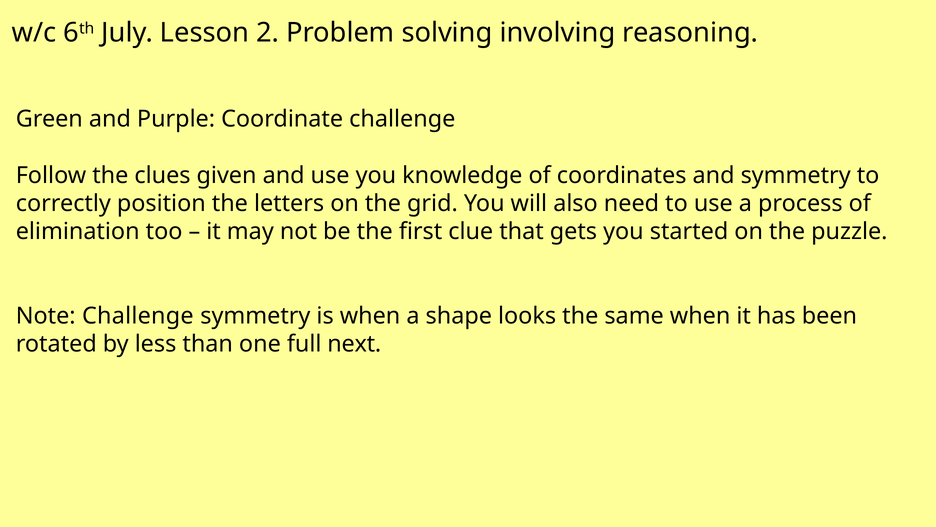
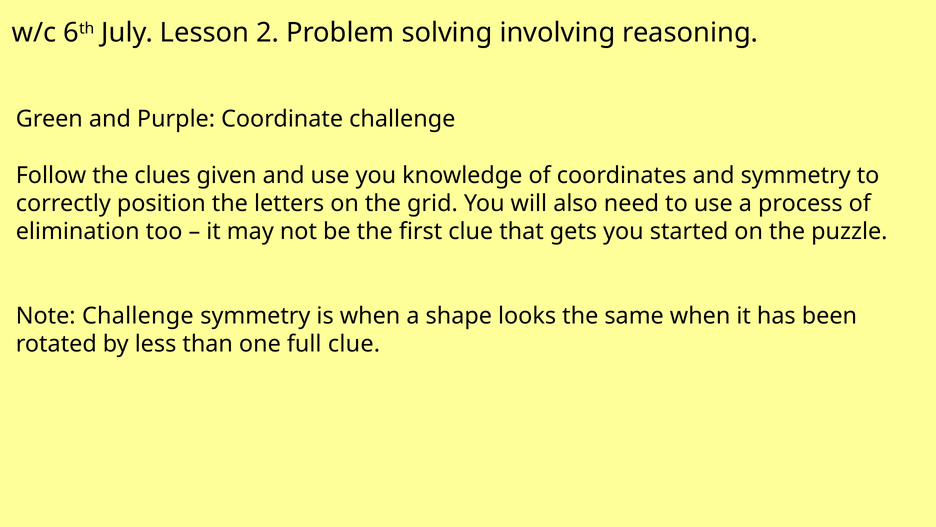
full next: next -> clue (354, 344)
